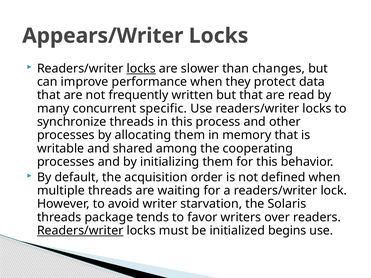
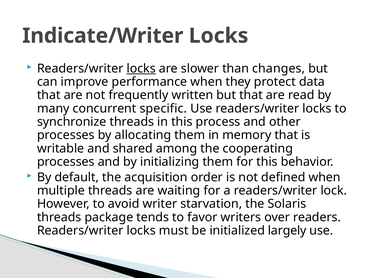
Appears/Writer: Appears/Writer -> Indicate/Writer (103, 36)
Readers/writer underline: present -> none (80, 231)
begins: begins -> largely (287, 231)
